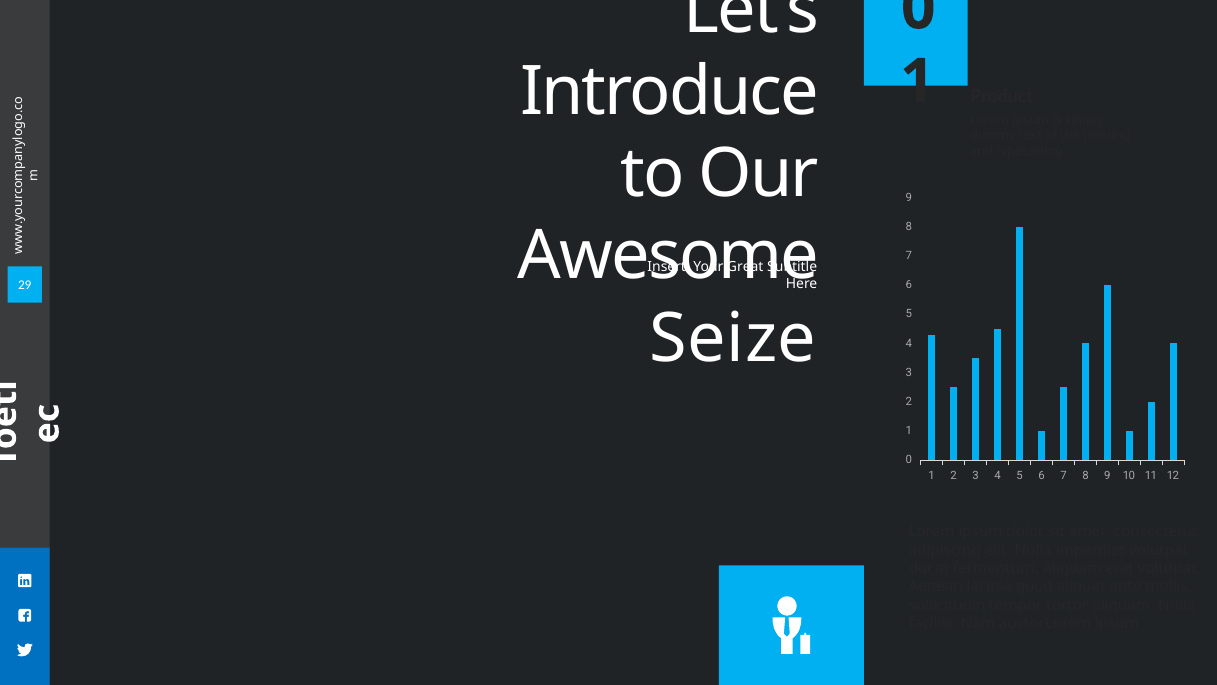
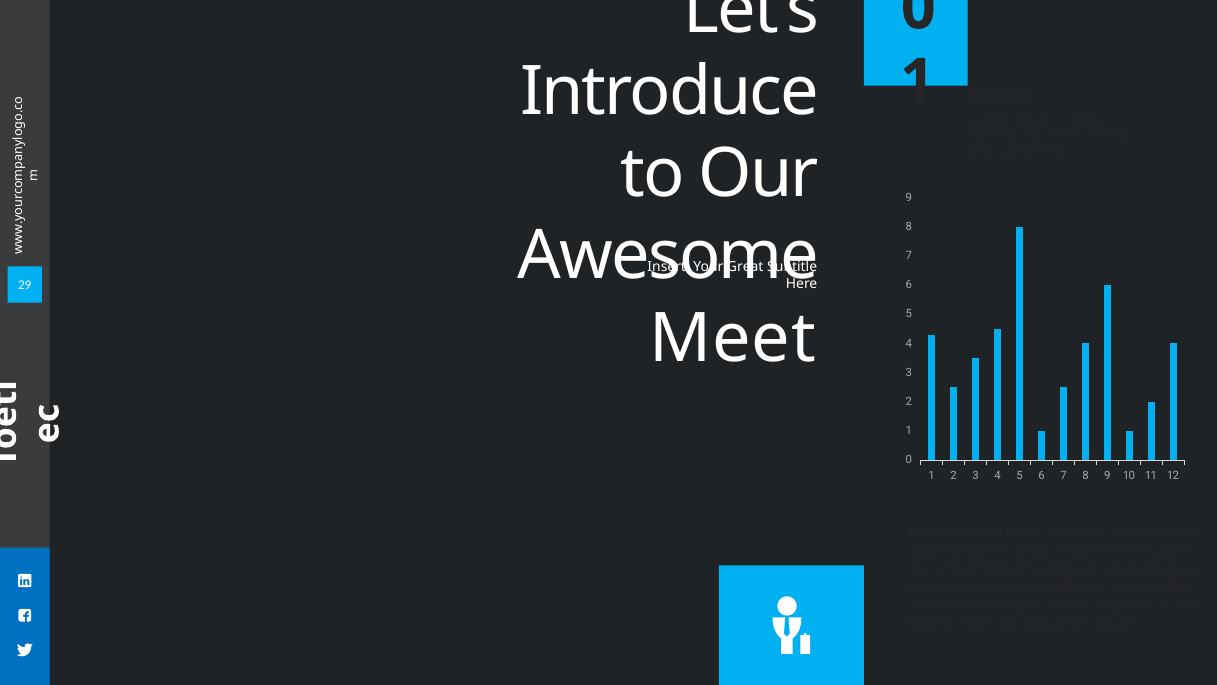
Seize: Seize -> Meet (733, 338)
